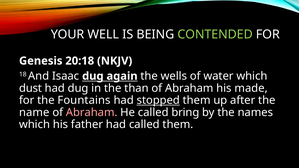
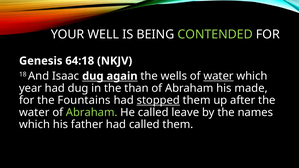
20:18: 20:18 -> 64:18 (80, 61)
water underline: none -> present (219, 76)
dust: dust -> year (30, 88)
name: name -> water (34, 112)
Abraham colour: pink -> light green (92, 112)
bring: bring -> leave (185, 112)
